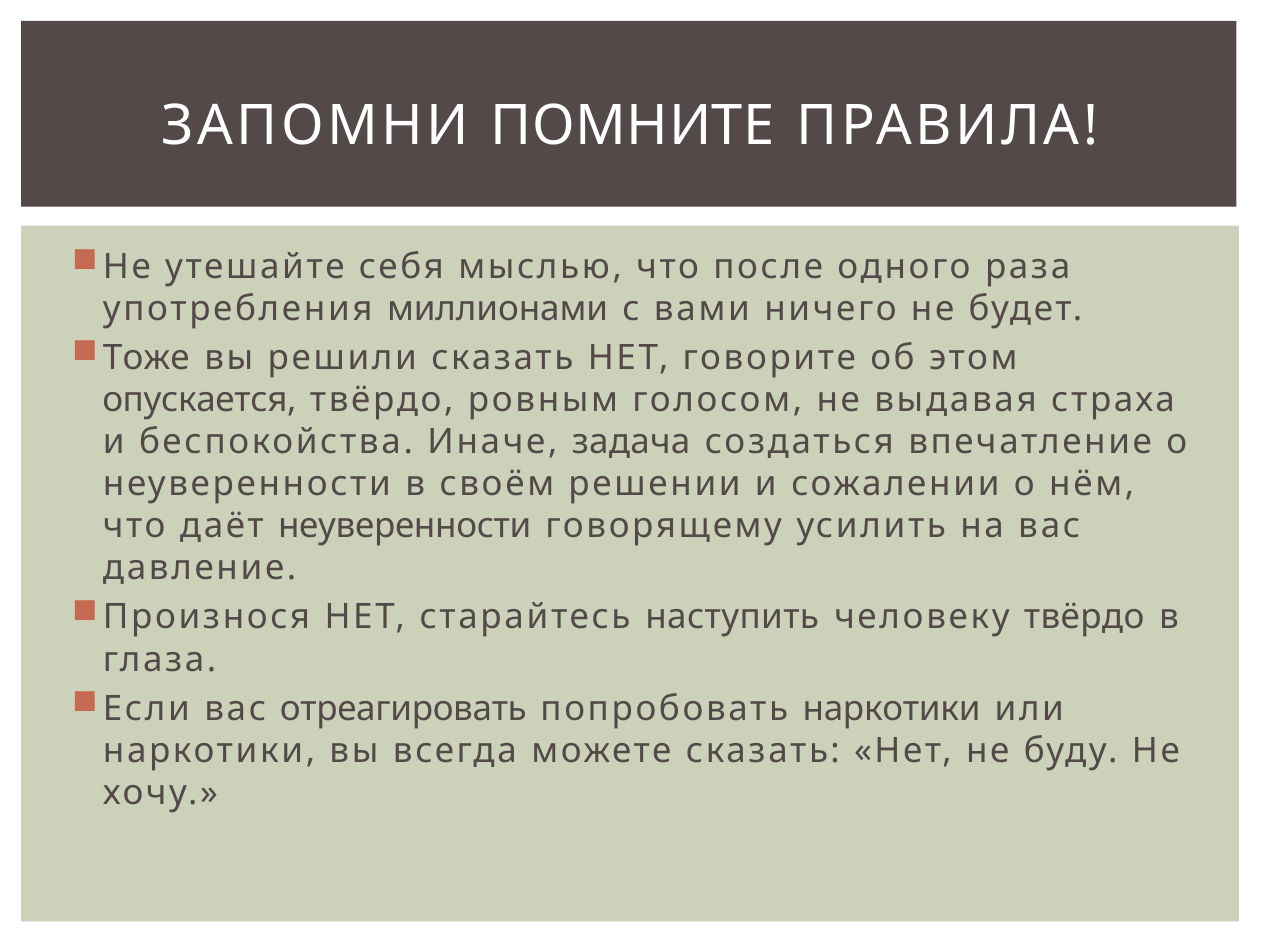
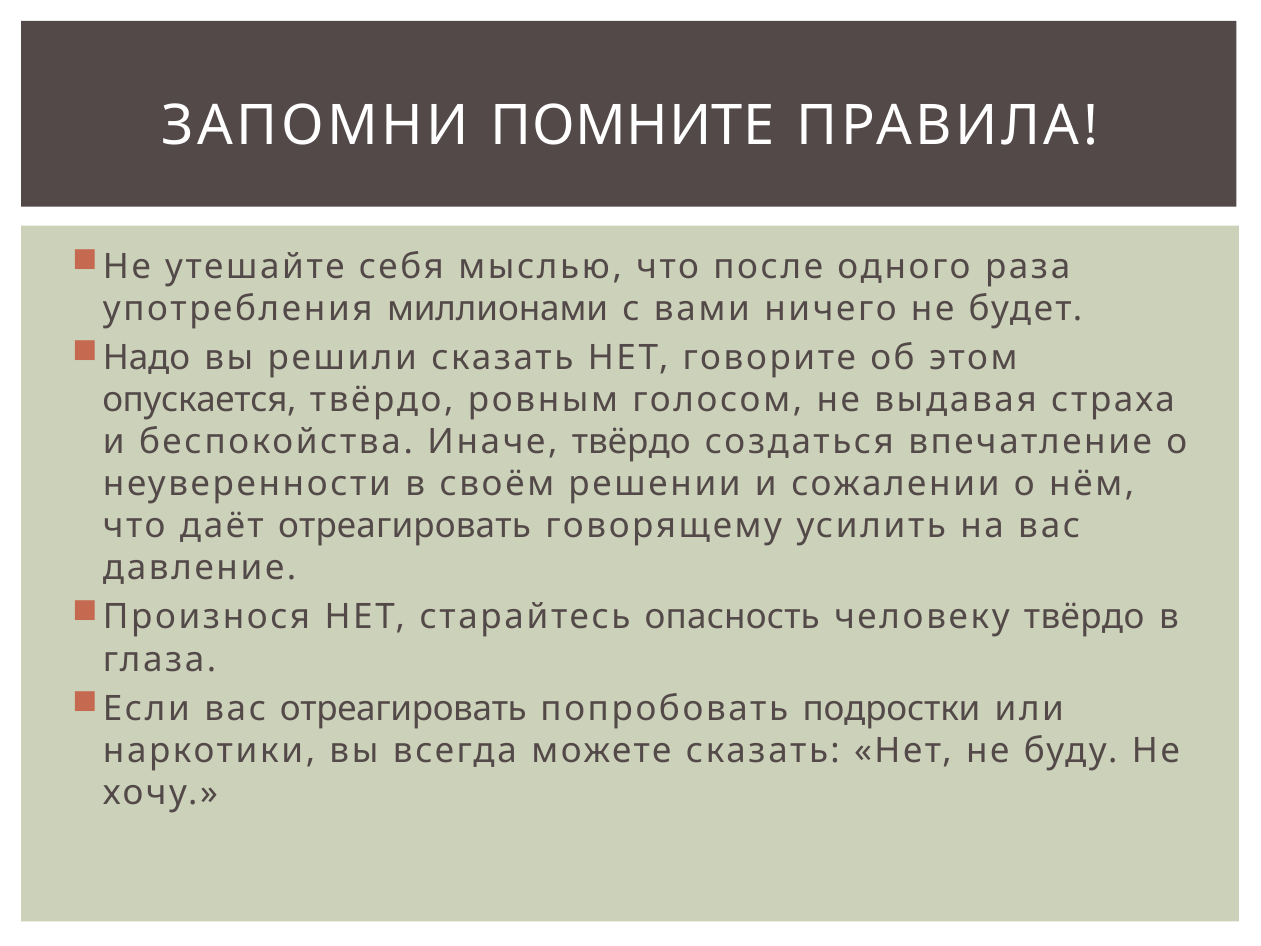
Тоже: Тоже -> Надо (147, 358)
Иначе задача: задача -> твёрдо (631, 442)
даёт неуверенности: неуверенности -> отреагировать (404, 526)
наступить: наступить -> опасность (732, 617)
попробовать наркотики: наркотики -> подростки (891, 708)
